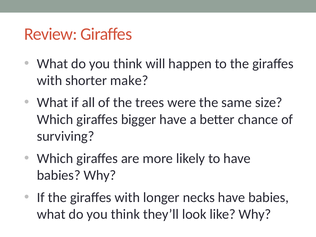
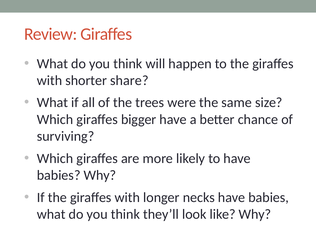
make: make -> share (129, 80)
